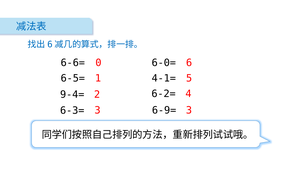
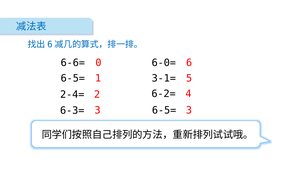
4-1=: 4-1= -> 3-1= (164, 78)
9-4=: 9-4= -> 2-4= (72, 94)
3 6-9=: 6-9= -> 6-5= (164, 110)
